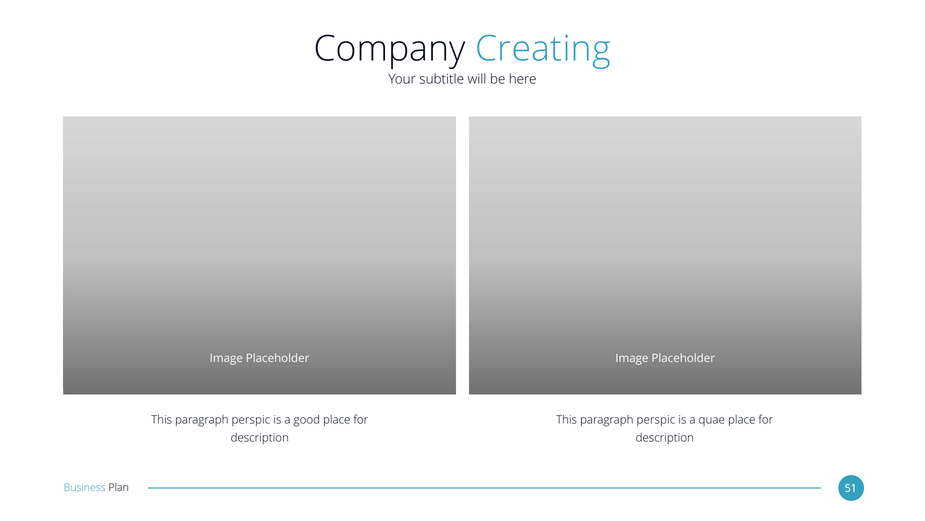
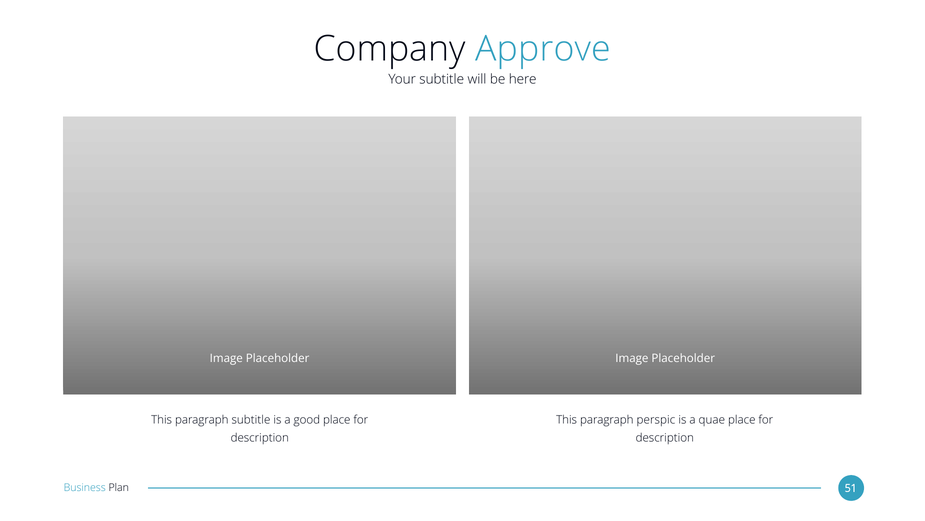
Creating: Creating -> Approve (543, 49)
perspic: perspic -> subtitle (251, 419)
